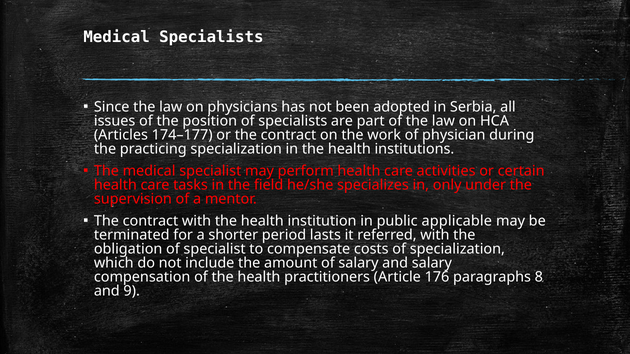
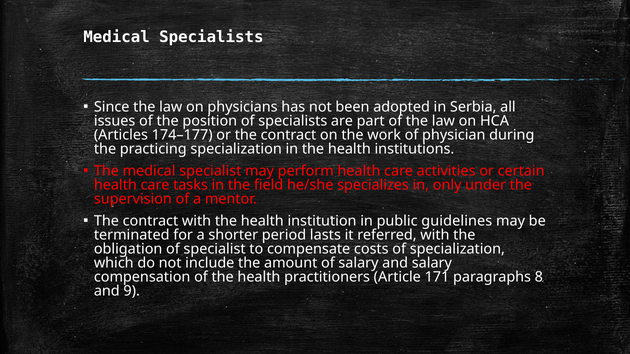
applicable: applicable -> guidelines (457, 221)
176: 176 -> 171 (437, 277)
